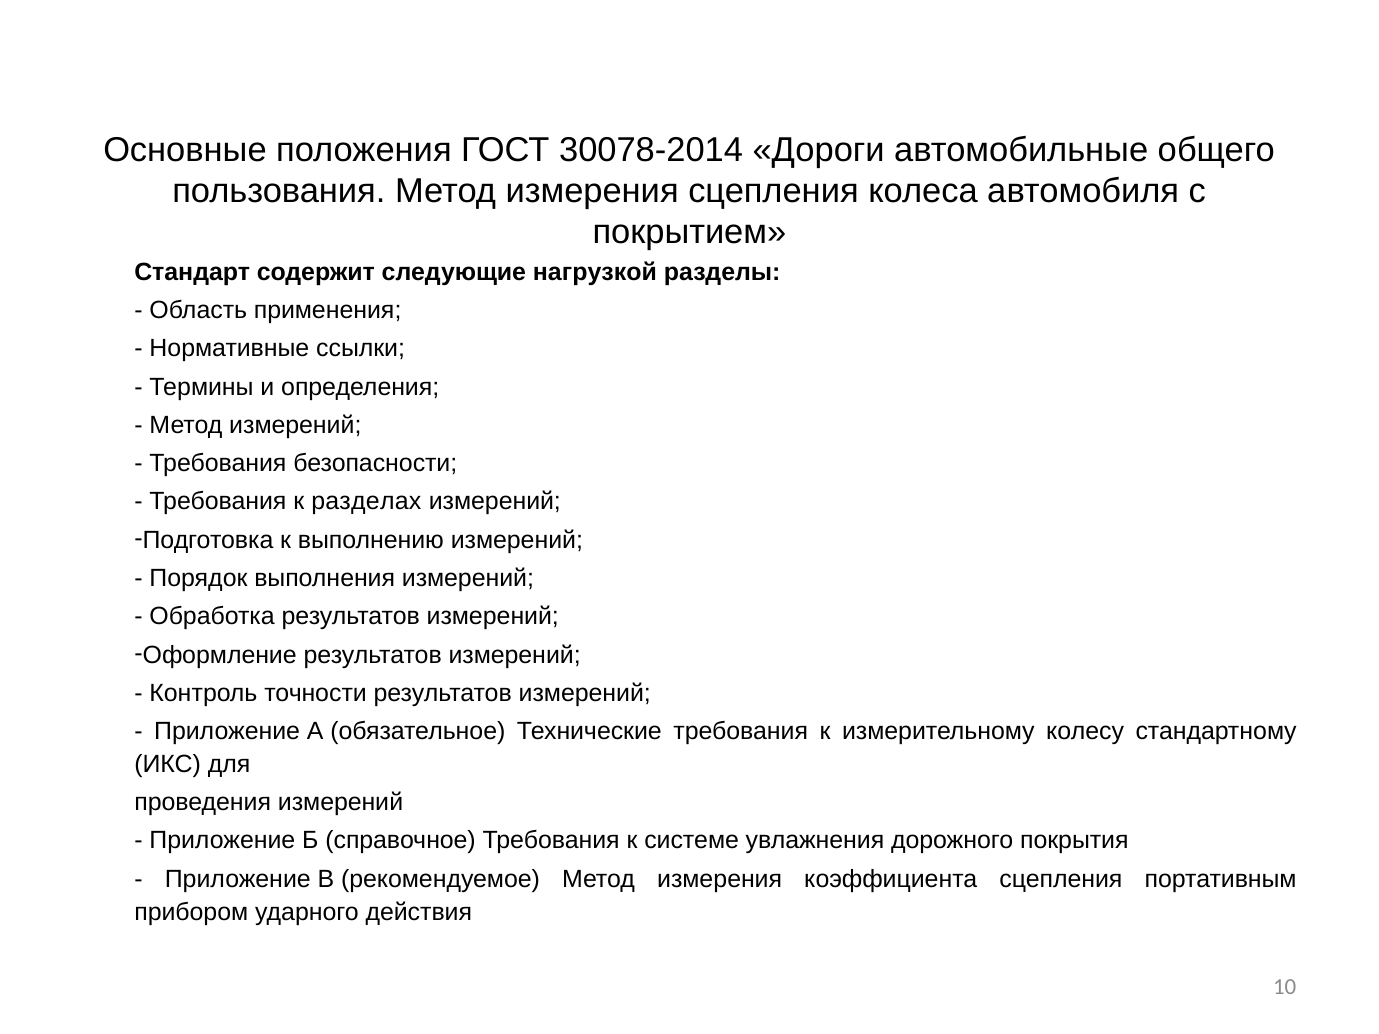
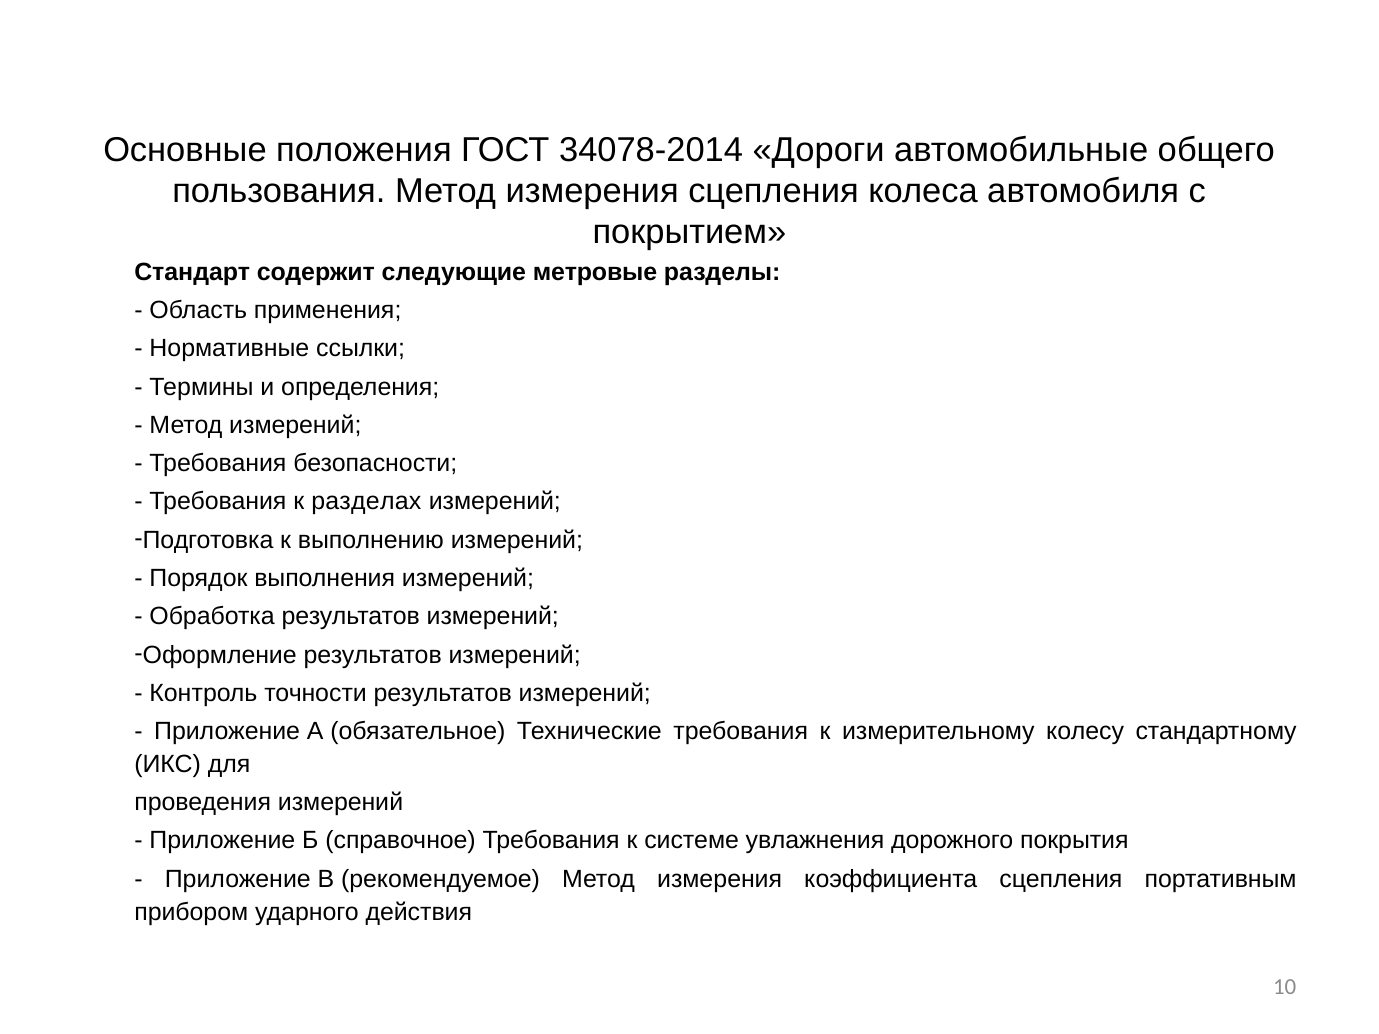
30078-2014: 30078-2014 -> 34078-2014 (651, 150)
нагрузкой: нагрузкой -> метровые (595, 272)
